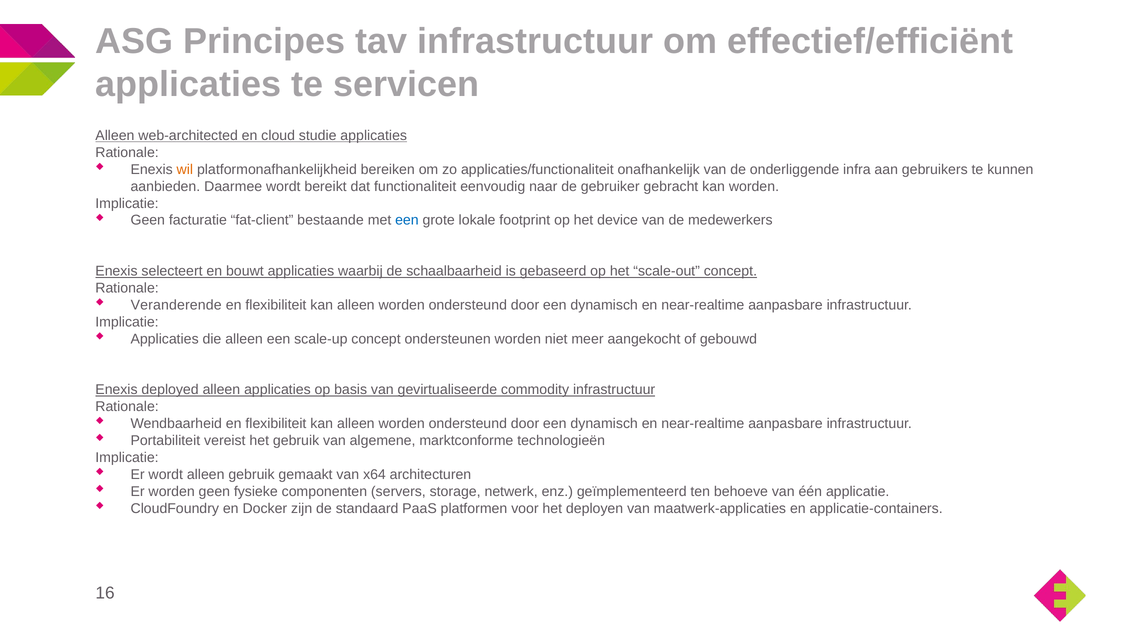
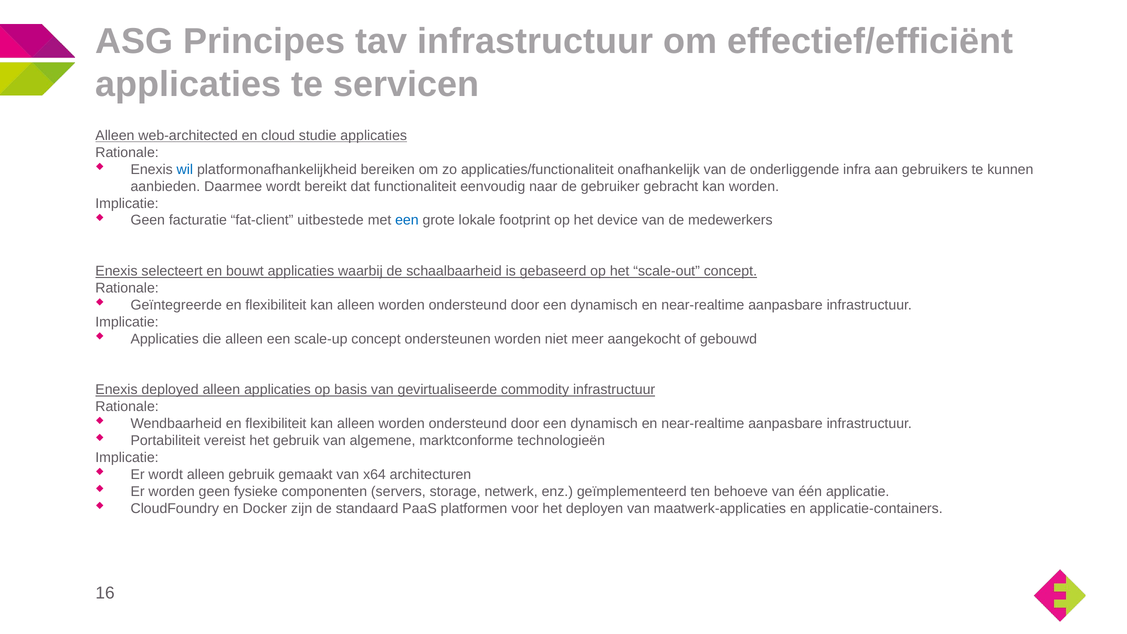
wil colour: orange -> blue (185, 169)
bestaande: bestaande -> uitbestede (330, 220)
Veranderende: Veranderende -> Geïntegreerde (176, 305)
